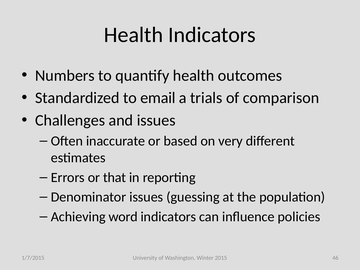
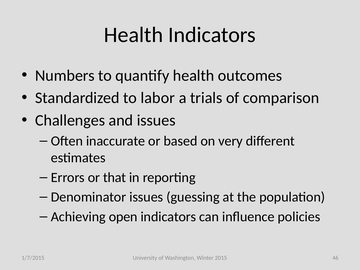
email: email -> labor (158, 98)
word: word -> open (123, 217)
